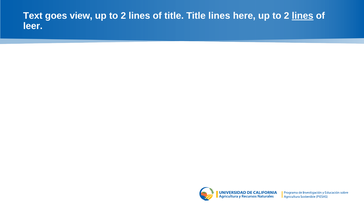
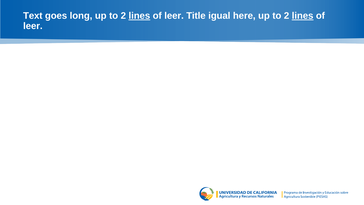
view: view -> long (81, 16)
lines underline: none -> present (139, 16)
title: title -> leer (174, 16)
Title lines: lines -> igual (219, 16)
